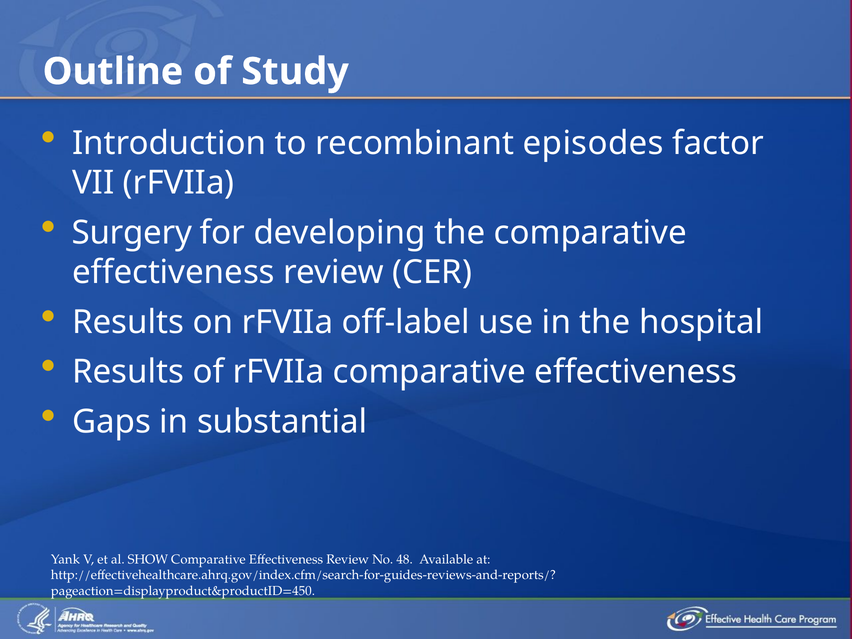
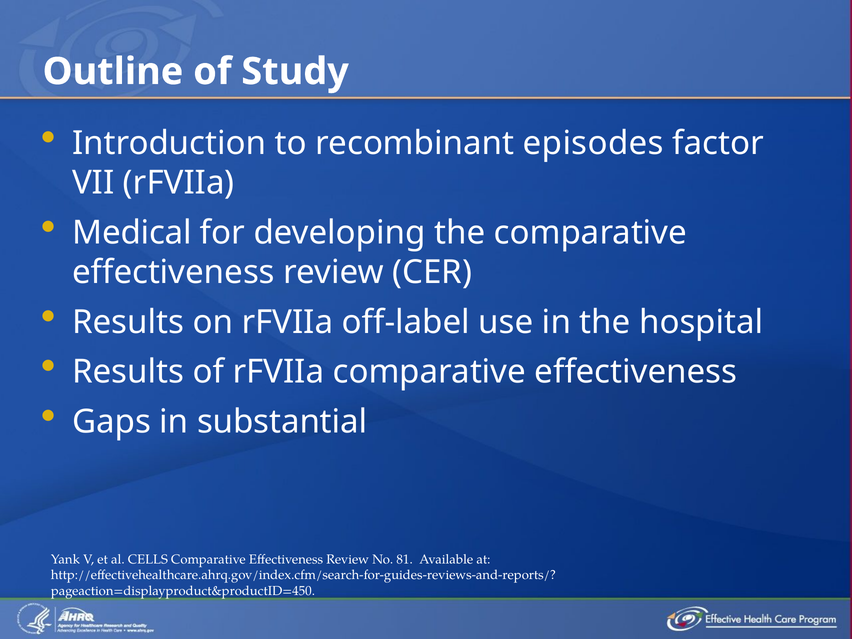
Surgery: Surgery -> Medical (132, 233)
SHOW: SHOW -> CELLS (148, 560)
48: 48 -> 81 (405, 560)
